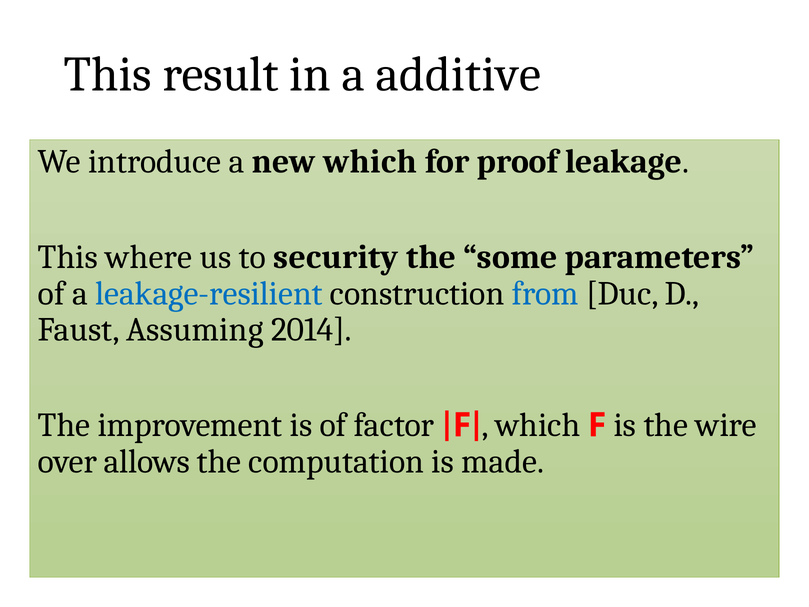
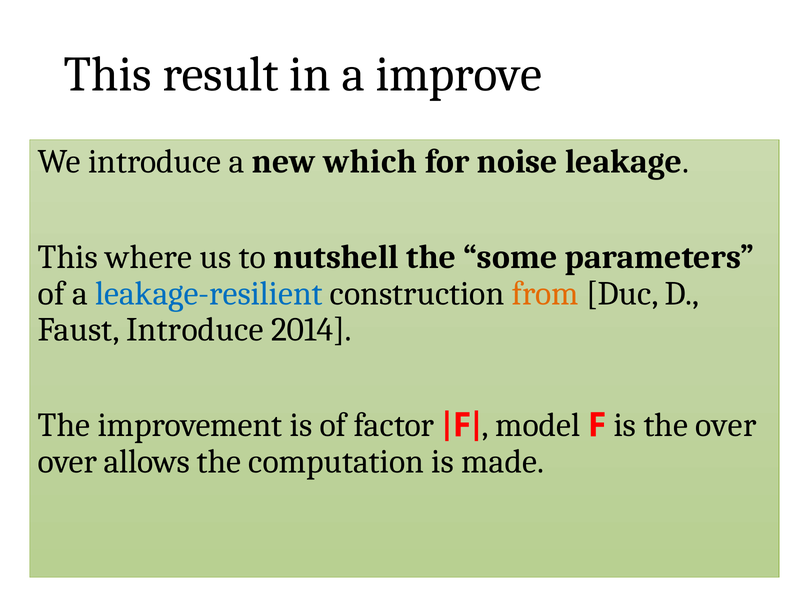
additive: additive -> improve (459, 74)
proof: proof -> noise (517, 162)
security: security -> nutshell (336, 257)
from colour: blue -> orange (545, 293)
Faust Assuming: Assuming -> Introduce (195, 330)
which: which -> model (538, 425)
the wire: wire -> over (726, 425)
